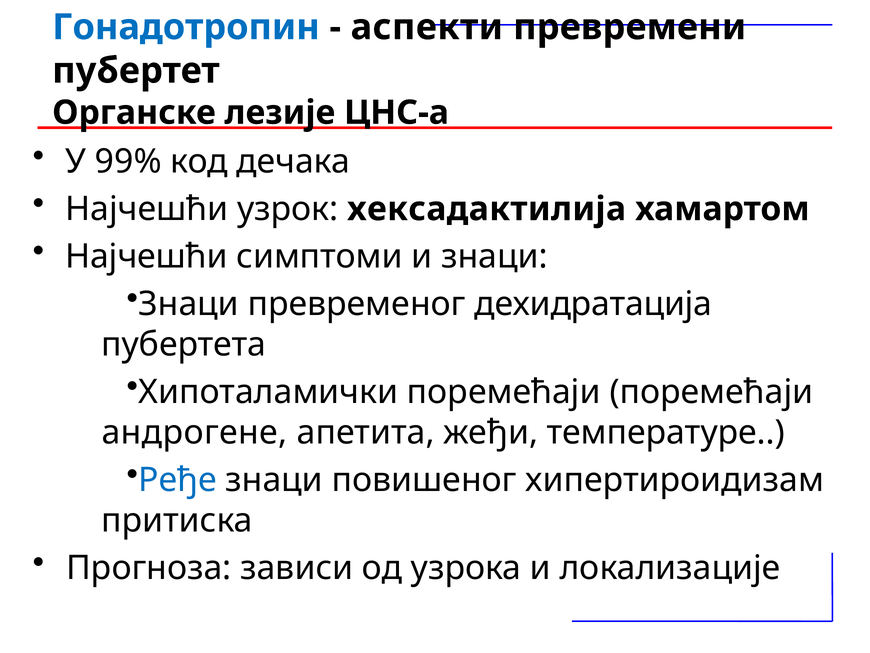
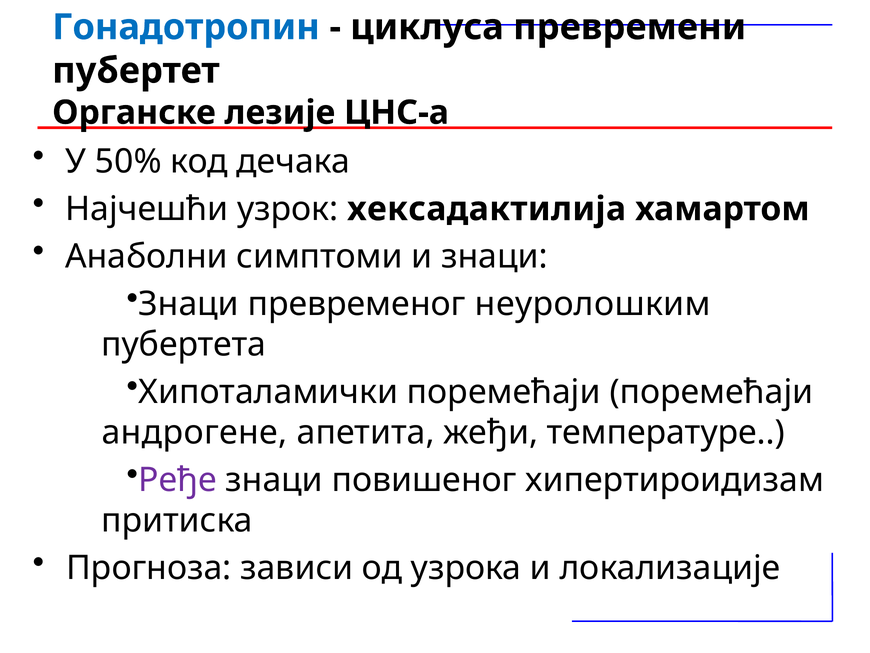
аспекти: аспекти -> циклуса (427, 27)
99%: 99% -> 50% (128, 161)
Најчешћи: Најчешћи -> Анаболни (147, 256)
дехидратација: дехидратација -> неуролошким (593, 304)
Ређе colour: blue -> purple (178, 480)
